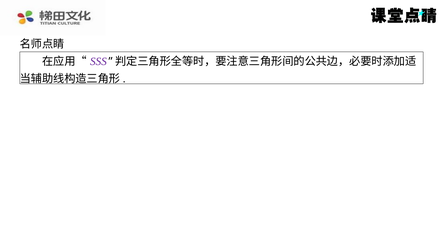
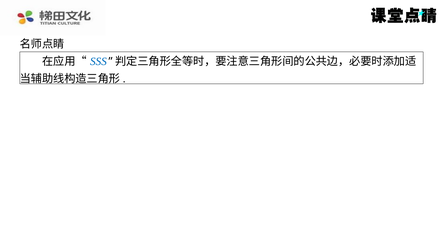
SSS colour: purple -> blue (98, 62)
